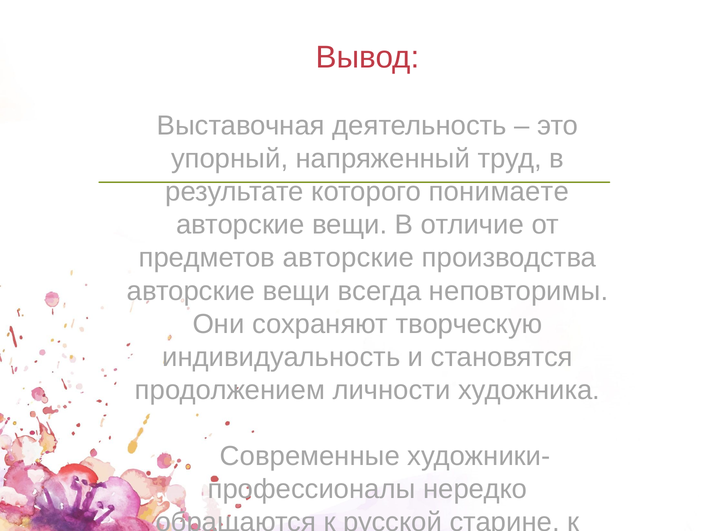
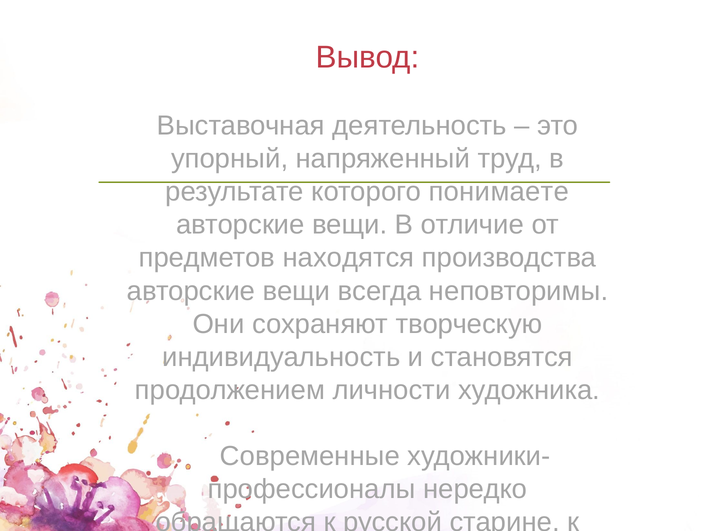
предметов авторские: авторские -> находятся (348, 258)
